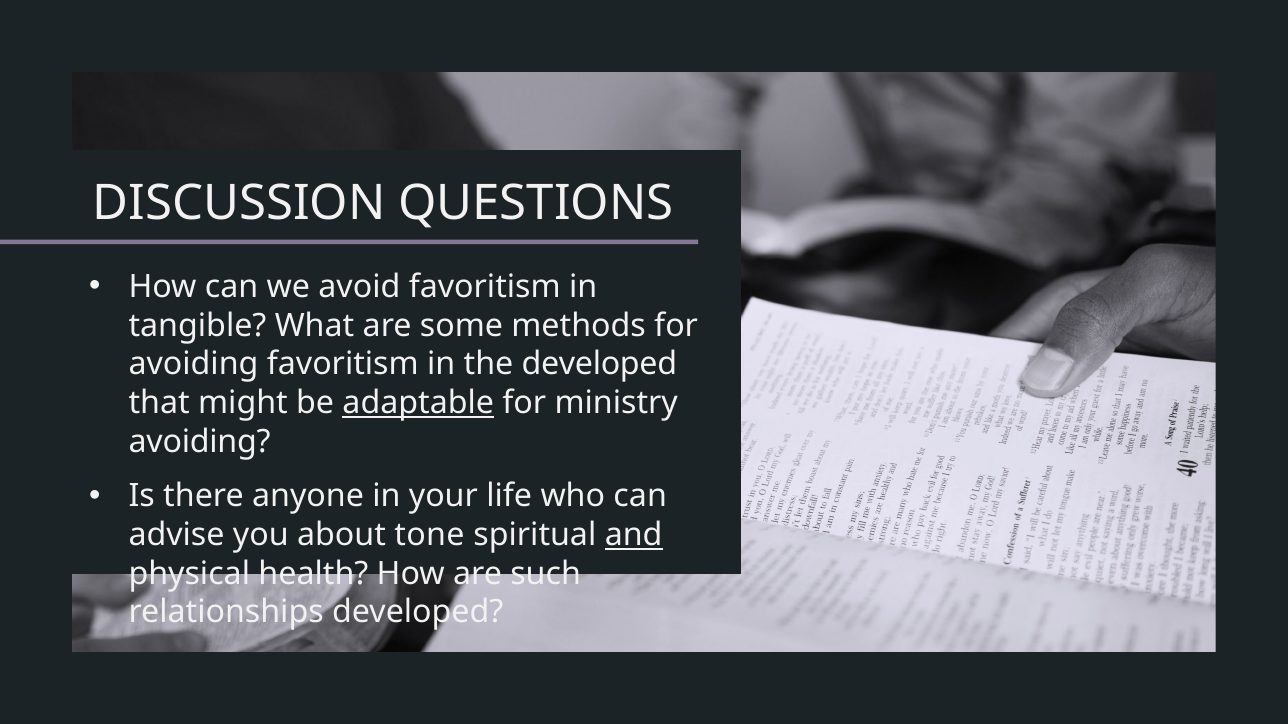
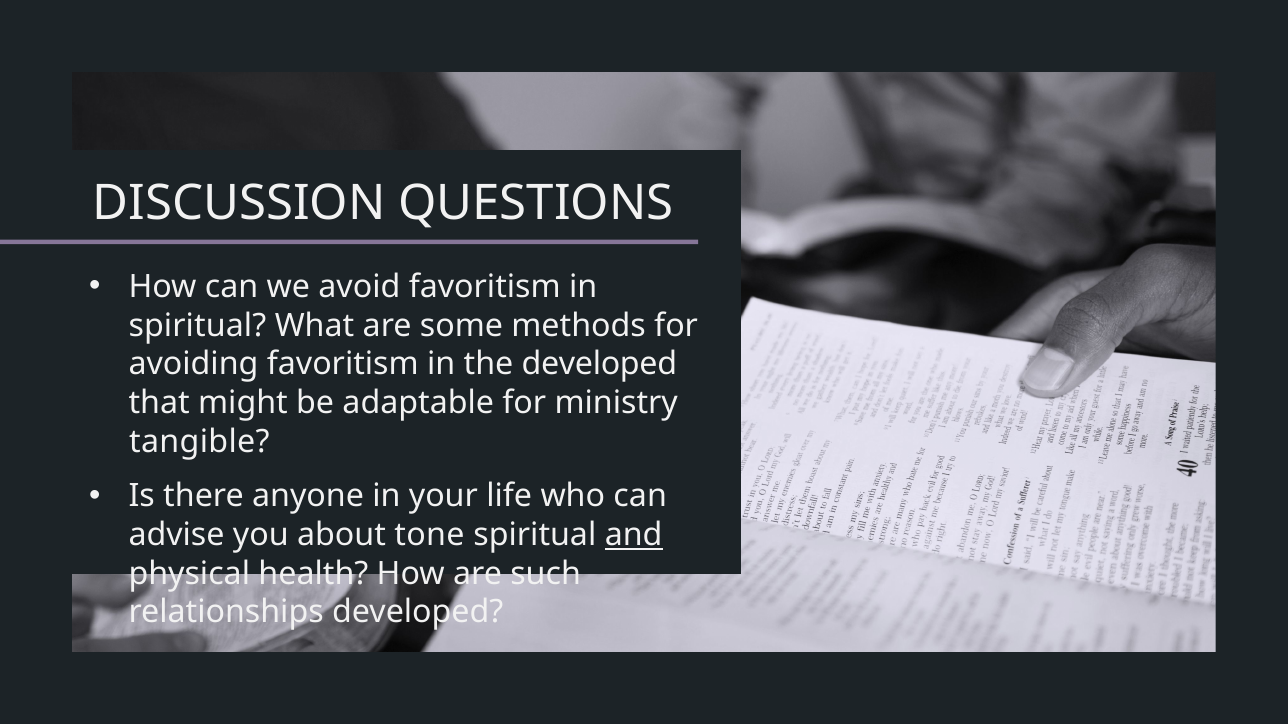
tangible: tangible -> spiritual (197, 326)
adaptable underline: present -> none (418, 403)
avoiding: avoiding -> tangible (199, 442)
